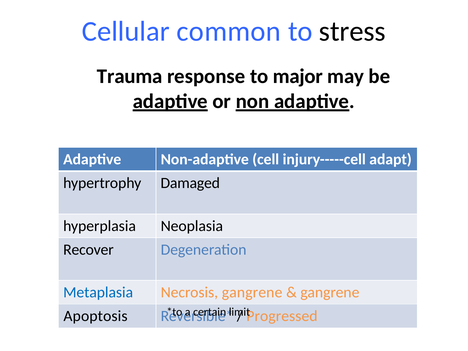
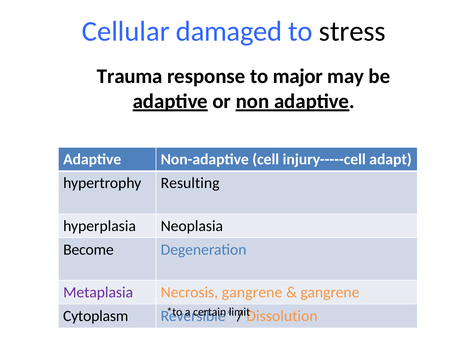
common: common -> damaged (229, 31)
Damaged: Damaged -> Resulting (190, 183)
Recover: Recover -> Become (88, 250)
Metaplasia colour: blue -> purple (98, 292)
Apoptosis: Apoptosis -> Cytoplasm (96, 316)
Progressed: Progressed -> Dissolution (282, 316)
